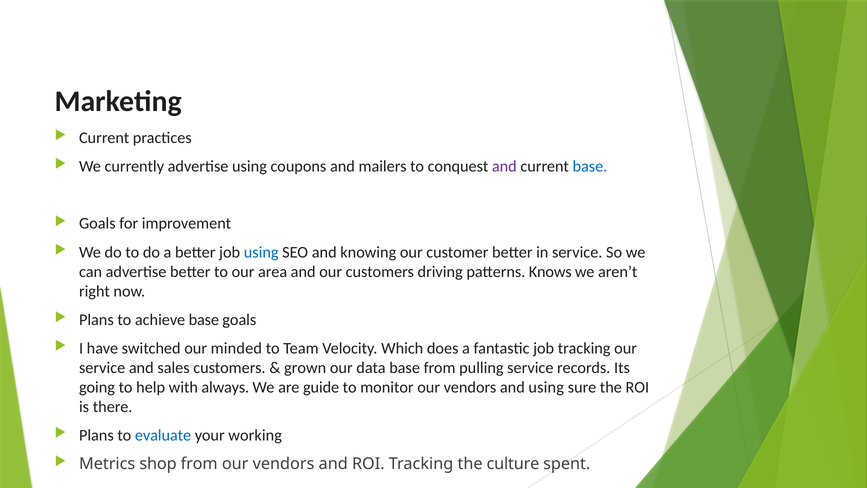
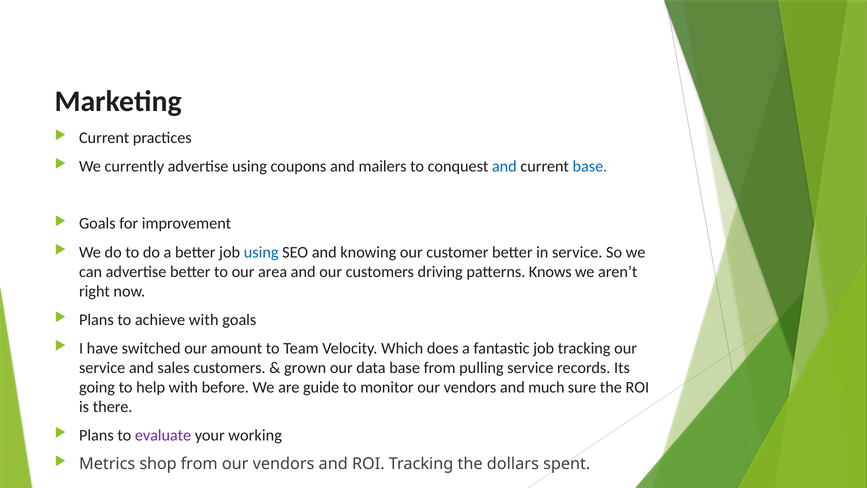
and colour: purple -> blue (504, 166)
achieve base: base -> with (204, 320)
minded: minded -> amount (236, 348)
always: always -> before (225, 387)
and using: using -> much (546, 387)
evaluate colour: blue -> purple (163, 435)
culture: culture -> dollars (513, 464)
